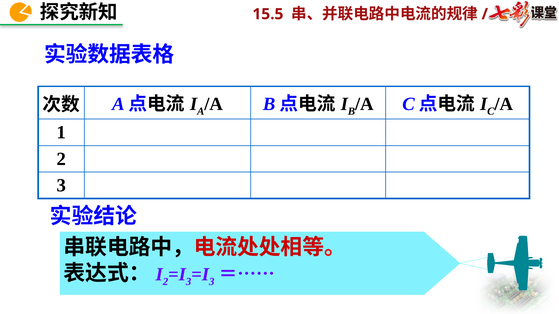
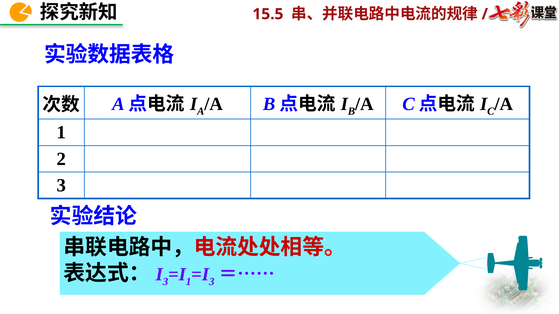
2: 2 -> 3 (165, 282)
3: 3 -> 1 (189, 282)
